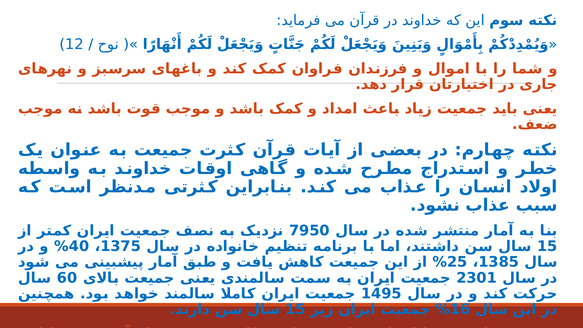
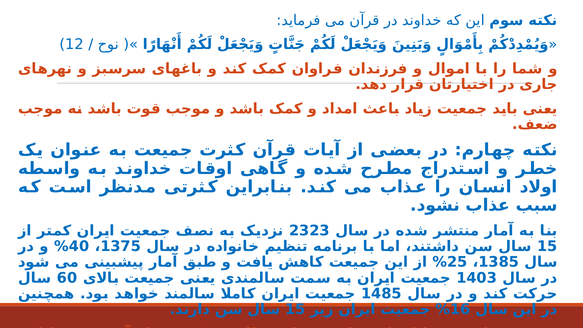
7950: 7950 -> 2323 (309, 231)
2301: 2301 -> 1403 (477, 278)
1495: 1495 -> 1485 (381, 294)
